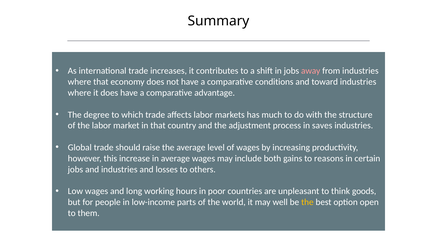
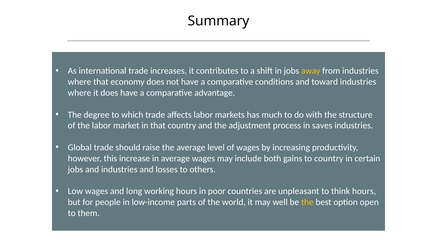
away colour: pink -> yellow (311, 71)
to reasons: reasons -> country (329, 158)
think goods: goods -> hours (364, 191)
